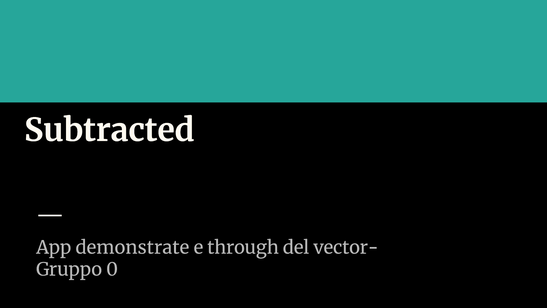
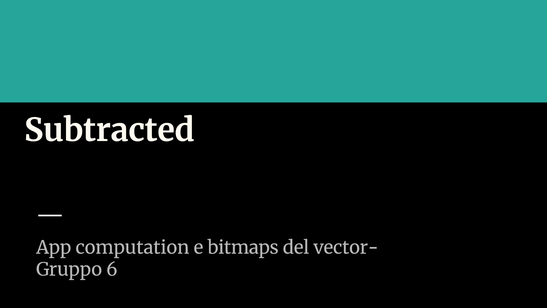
demonstrate: demonstrate -> computation (132, 247)
through: through -> bitmaps (243, 247)
0: 0 -> 6 (112, 269)
